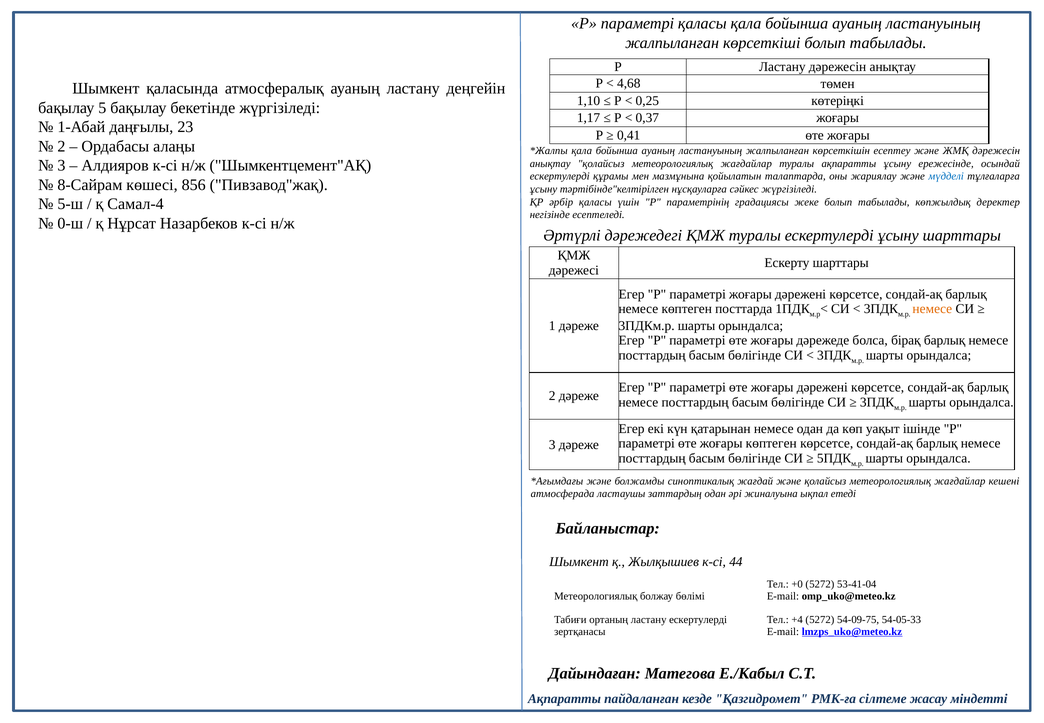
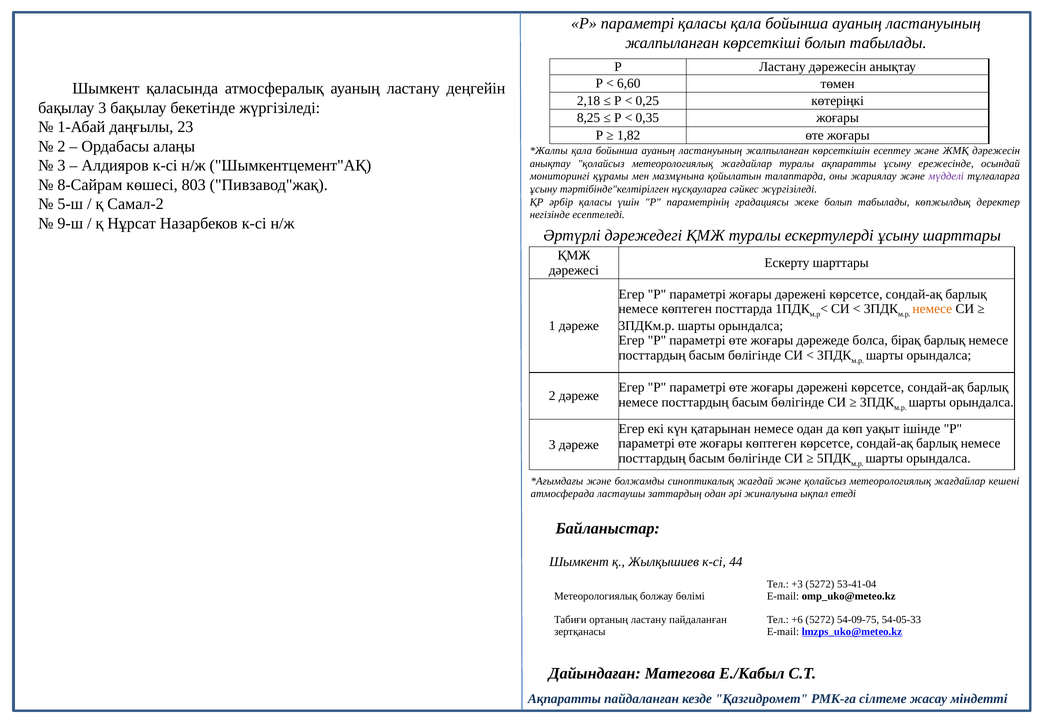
4,68: 4,68 -> 6,60 (629, 83)
1,10: 1,10 -> 2,18 (589, 101)
бақылау 5: 5 -> 3 (102, 108)
1,17: 1,17 -> 8,25 (589, 118)
0,37: 0,37 -> 0,35 (647, 118)
0,41: 0,41 -> 1,82 (629, 135)
ескертулерді: ескертулерді -> мониторингі (560, 176)
мүдделі colour: blue -> purple (946, 176)
856: 856 -> 803 (194, 185)
Самал-4: Самал-4 -> Самал-2 (136, 204)
0-ш: 0-ш -> 9-ш (70, 223)
+0: +0 -> +3 (797, 584)
ластану ескертулерді: ескертулерді -> пайдаланған (698, 619)
+4: +4 -> +6 (797, 619)
